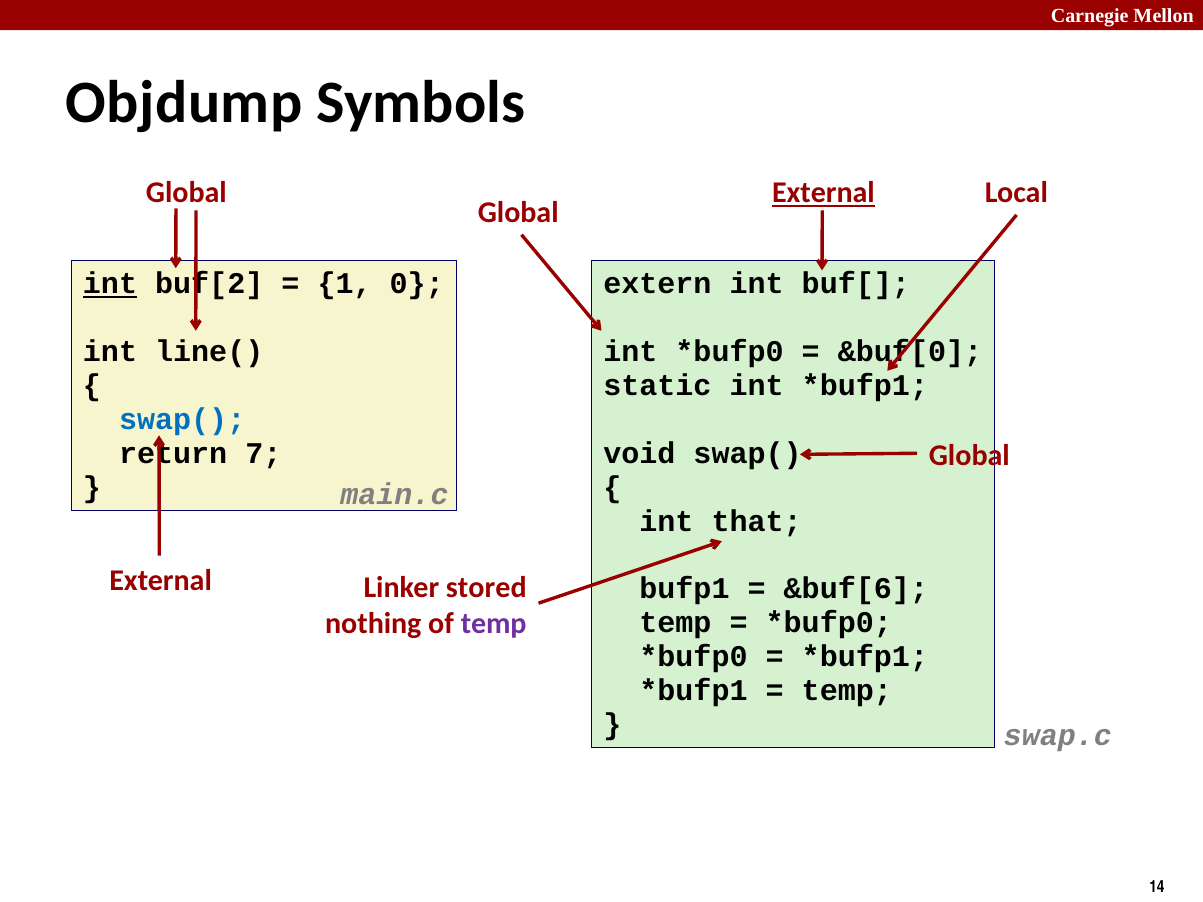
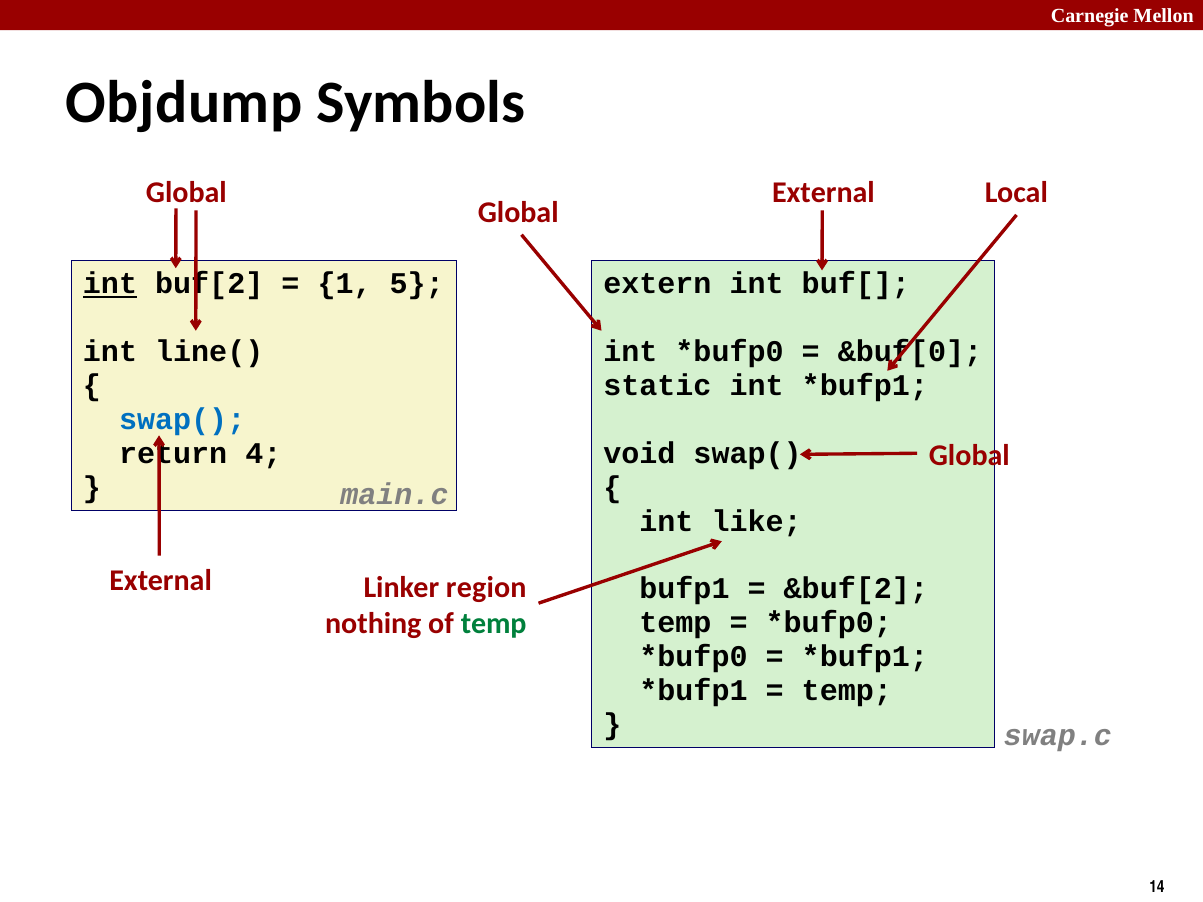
External underline: present -> none (823, 193)
0: 0 -> 5 (417, 284)
7: 7 -> 4 (263, 453)
that: that -> like (757, 521)
stored: stored -> region (486, 587)
&buf[6: &buf[6 -> &buf[2 (856, 589)
temp colour: purple -> green (494, 623)
